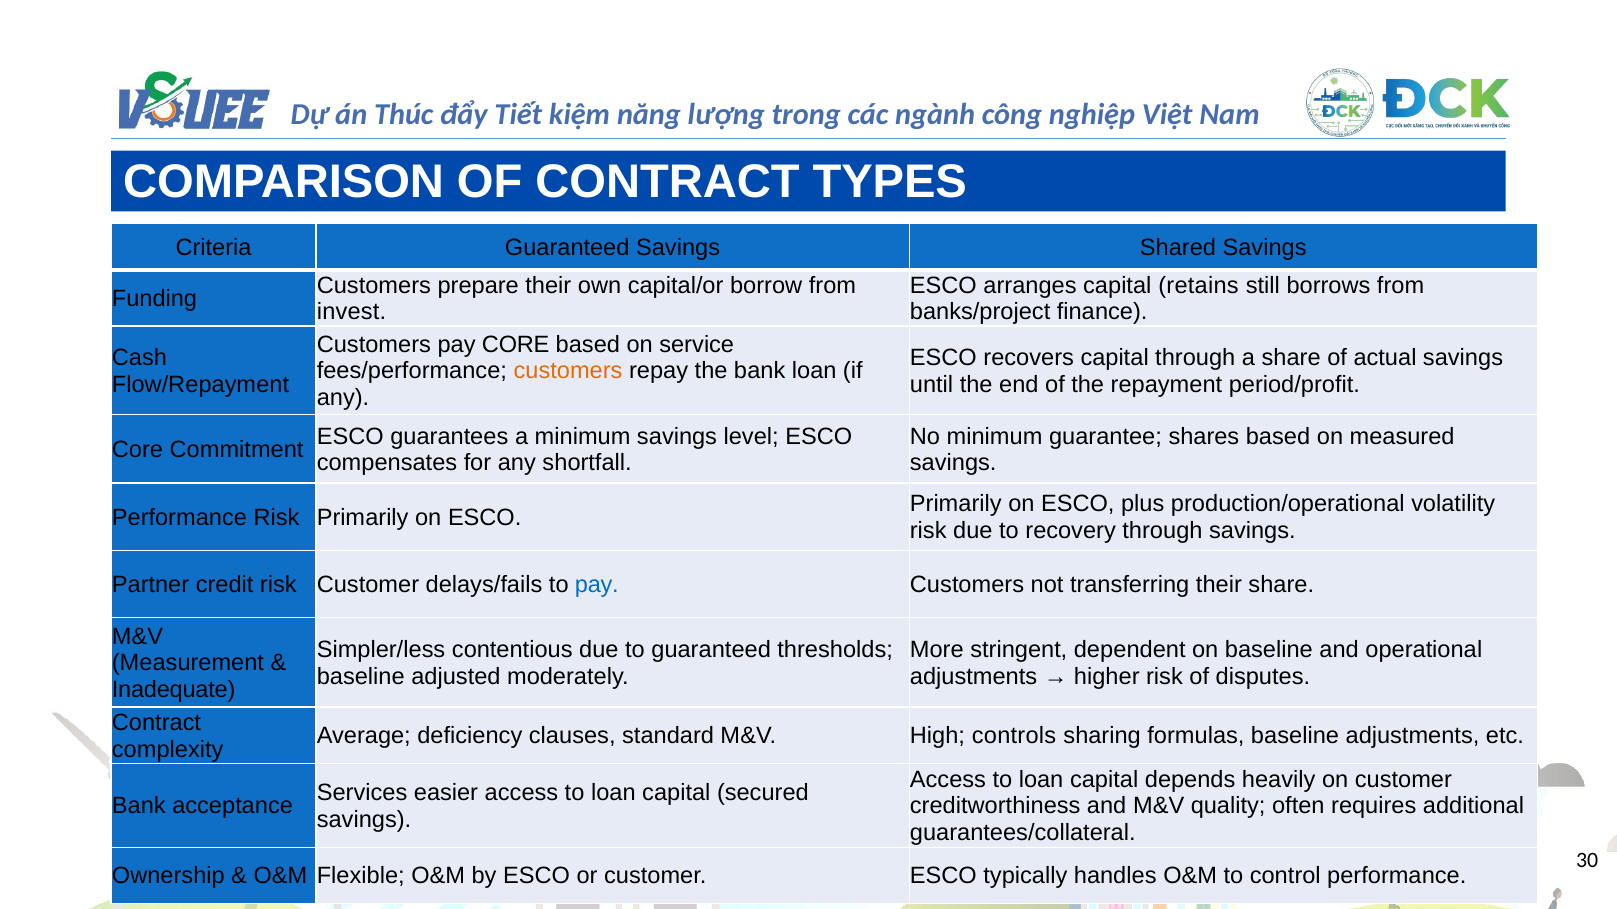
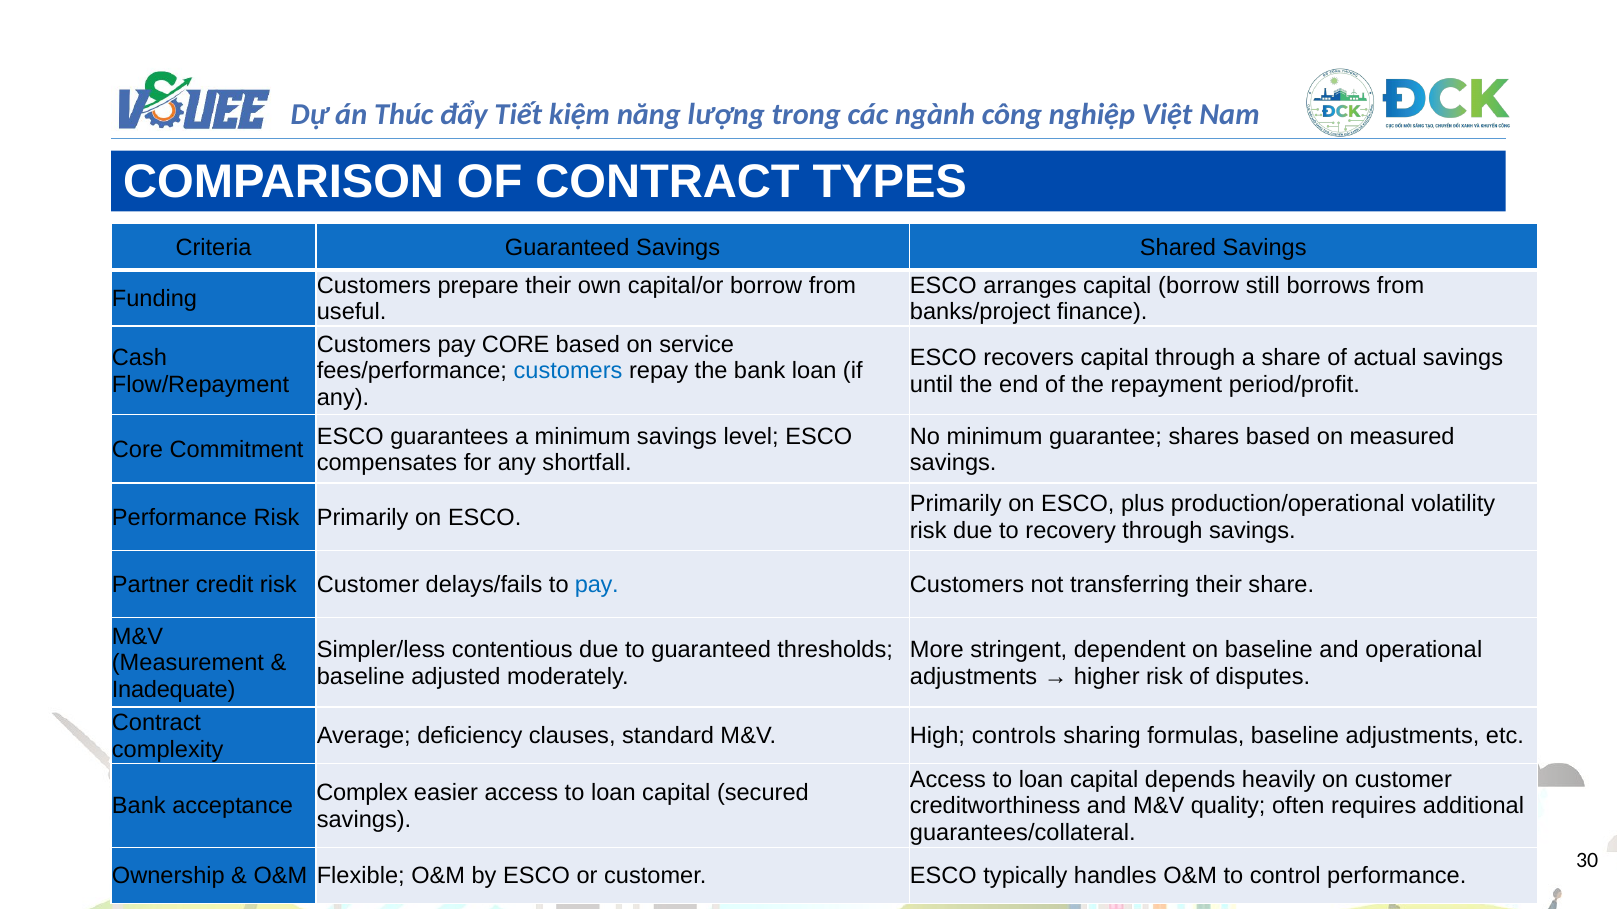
capital retains: retains -> borrow (1199, 286)
invest: invest -> useful (352, 312)
customers colour: orange -> blue (568, 371)
Services: Services -> Complex (362, 793)
